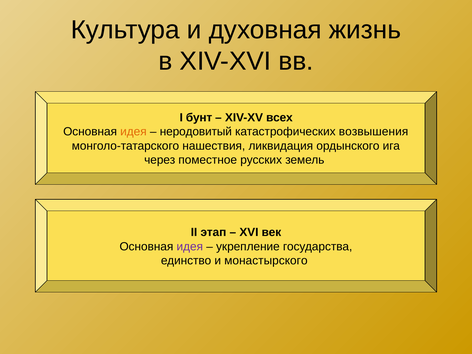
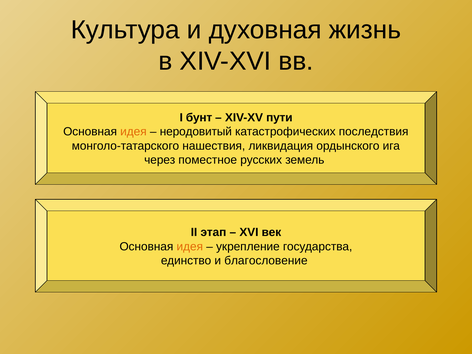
всех: всех -> пути (279, 118)
возвышения: возвышения -> последствия (374, 132)
идея colour: purple -> orange (190, 247)
монастырского: монастырского -> благословение (266, 261)
